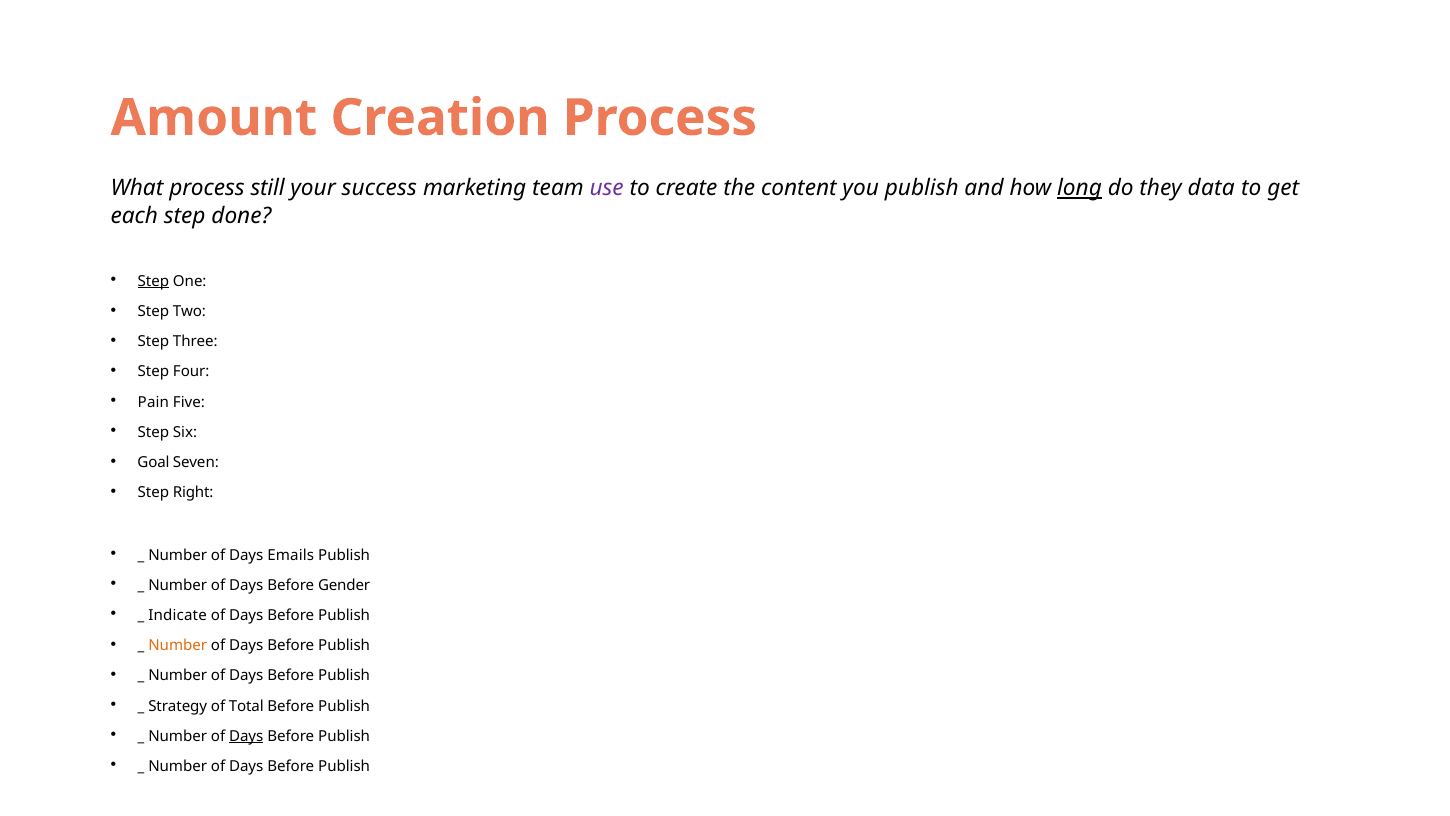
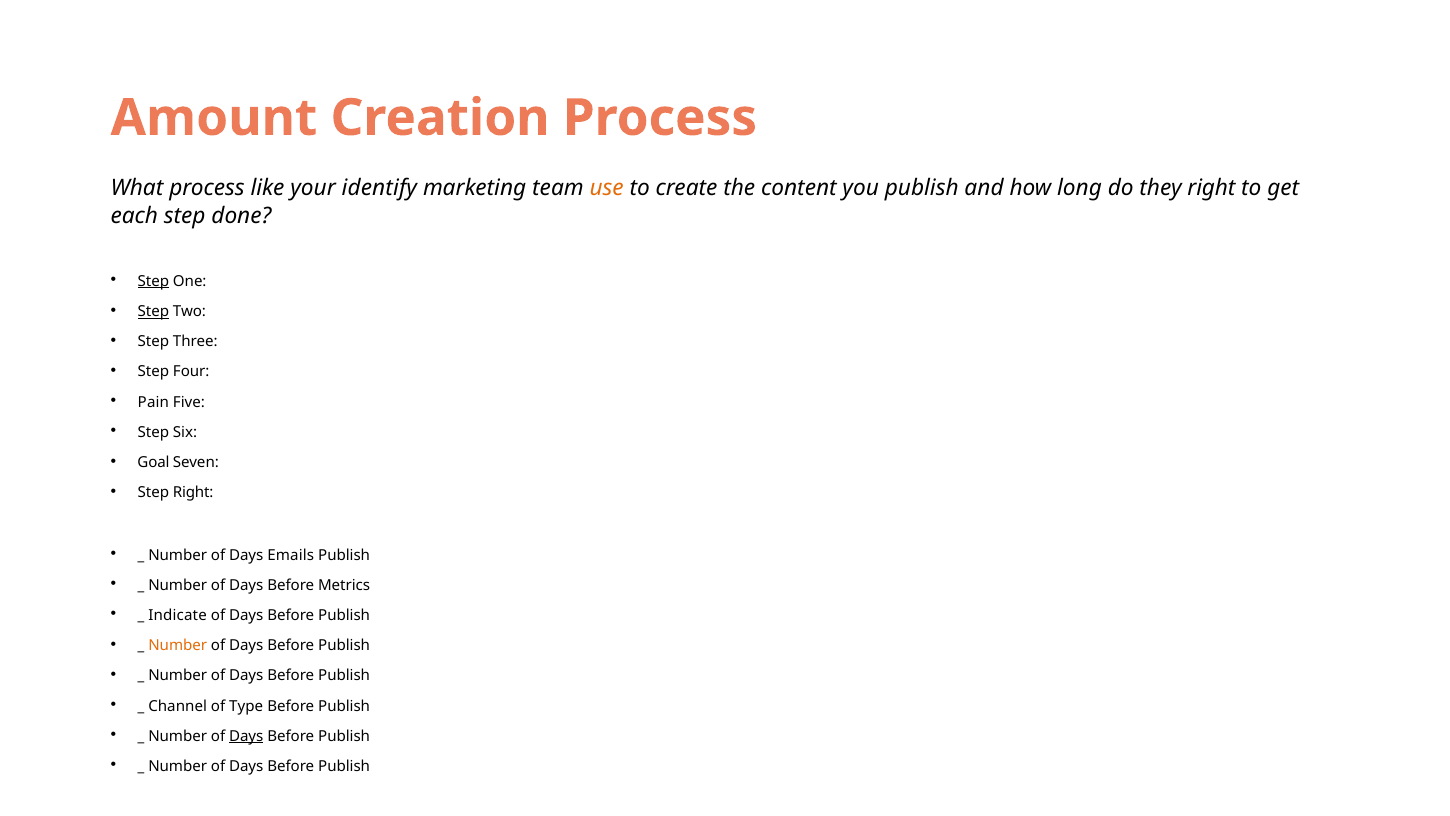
still: still -> like (268, 188)
success: success -> identify (379, 188)
use colour: purple -> orange (607, 188)
long underline: present -> none (1080, 188)
they data: data -> right (1211, 188)
Step underline: none -> present (153, 311)
Gender: Gender -> Metrics (344, 585)
Strategy: Strategy -> Channel (178, 706)
Total: Total -> Type (246, 706)
